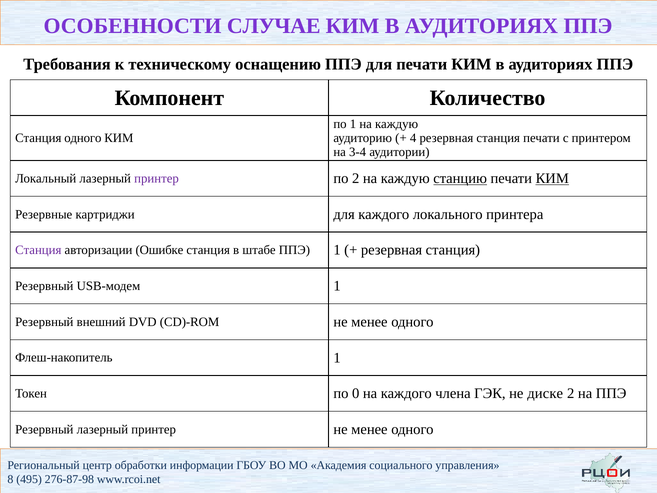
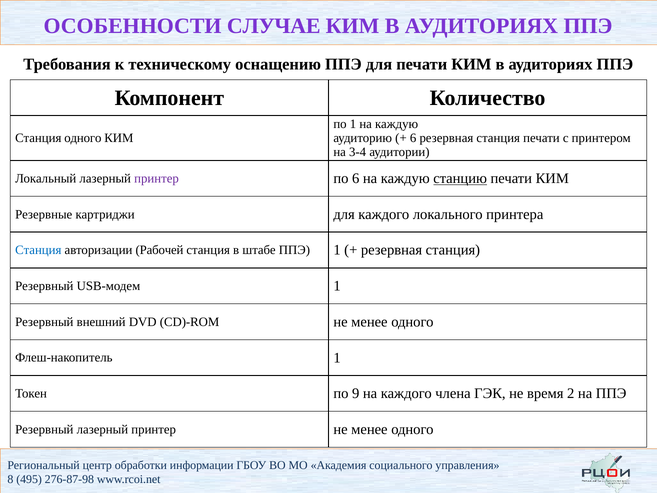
4: 4 -> 6 (413, 138)
по 2: 2 -> 6 (356, 178)
КИМ underline: present -> none (552, 178)
Станция colour: purple -> blue (38, 250)
Ошибке: Ошибке -> Рабочей (159, 250)
0: 0 -> 9 (356, 393)
диске: диске -> время (545, 393)
